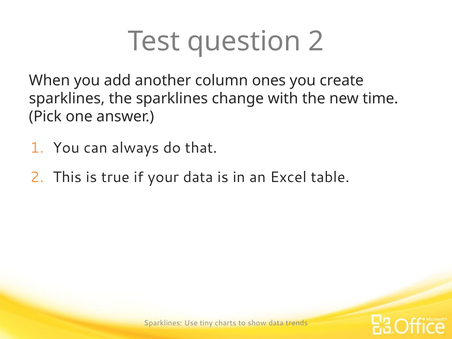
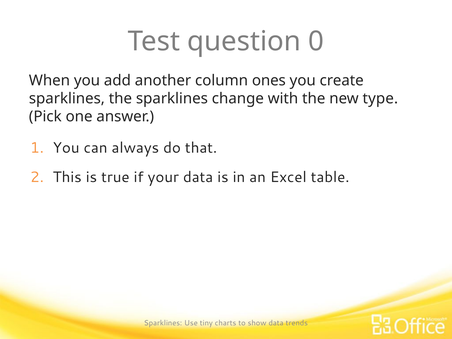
question 2: 2 -> 0 (316, 41)
time: time -> type (380, 99)
